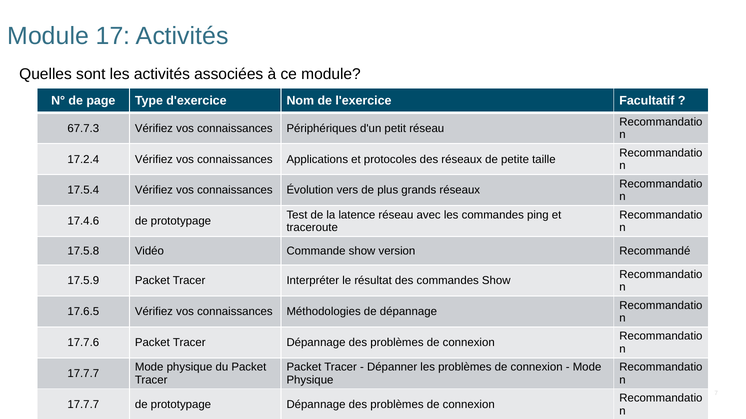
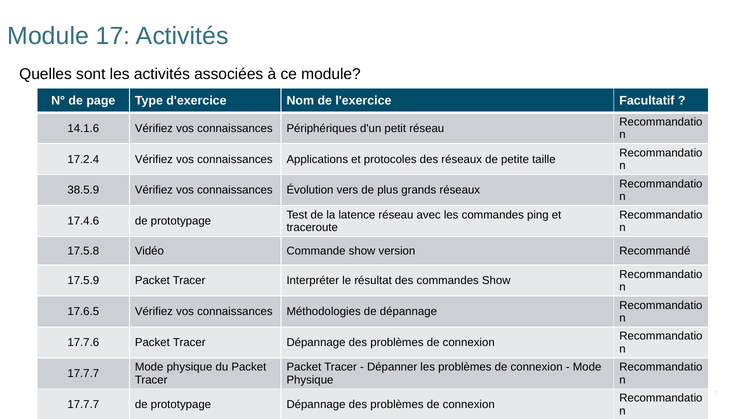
67.7.3: 67.7.3 -> 14.1.6 (83, 129)
17.5.4: 17.5.4 -> 38.5.9 (83, 191)
